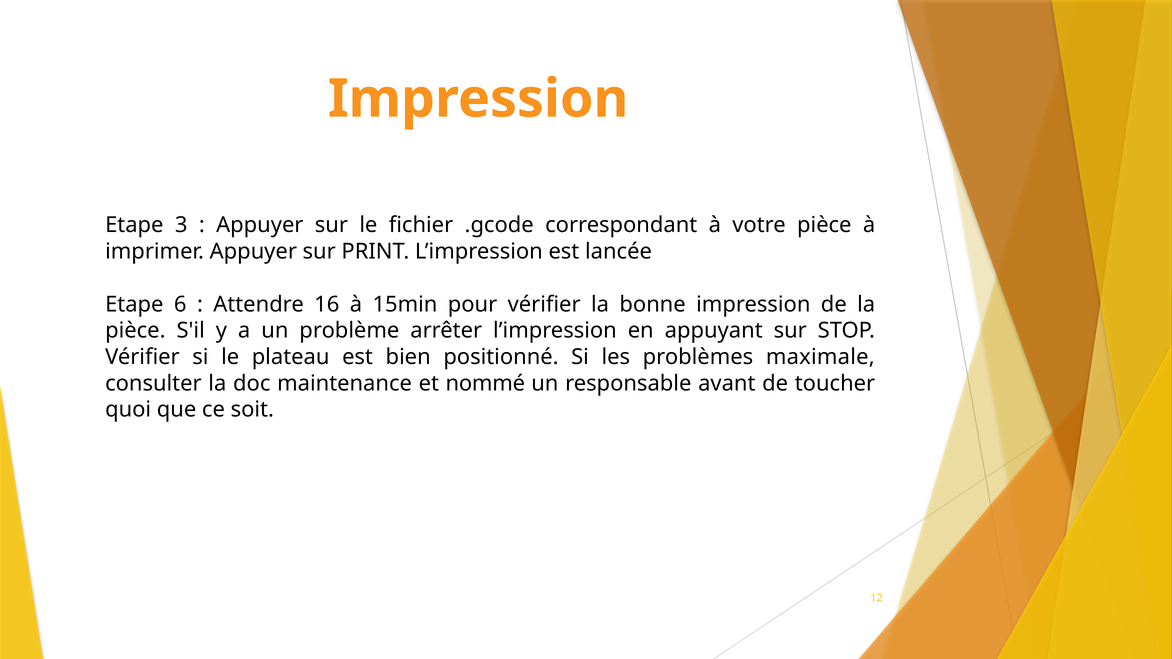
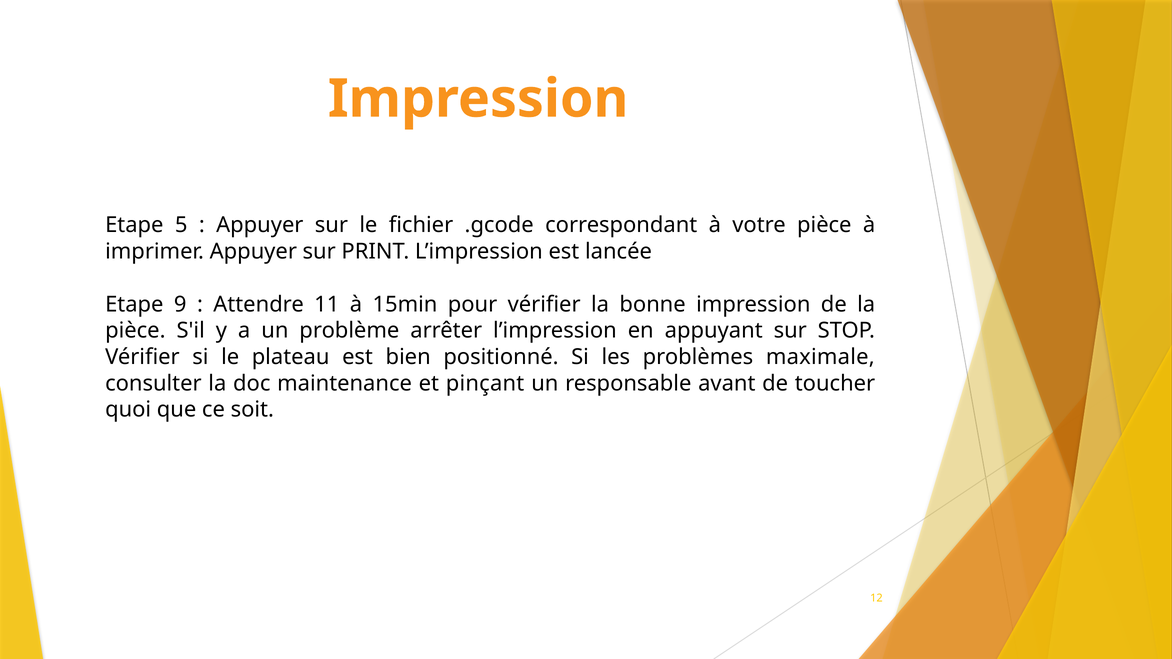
3: 3 -> 5 (181, 225)
6: 6 -> 9 (180, 304)
16: 16 -> 11 (327, 304)
nommé: nommé -> pinçant (485, 384)
